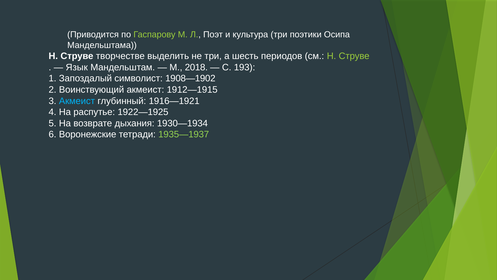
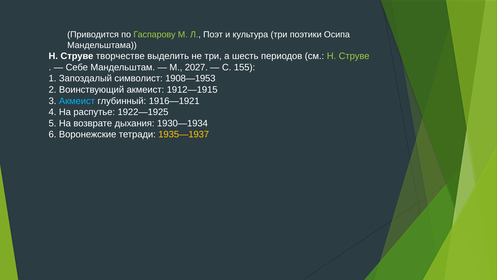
Язык: Язык -> Себе (77, 67)
2018: 2018 -> 2027 (196, 67)
193: 193 -> 155 (245, 67)
1908—1902: 1908—1902 -> 1908—1953 (190, 78)
1935—1937 colour: light green -> yellow (184, 134)
